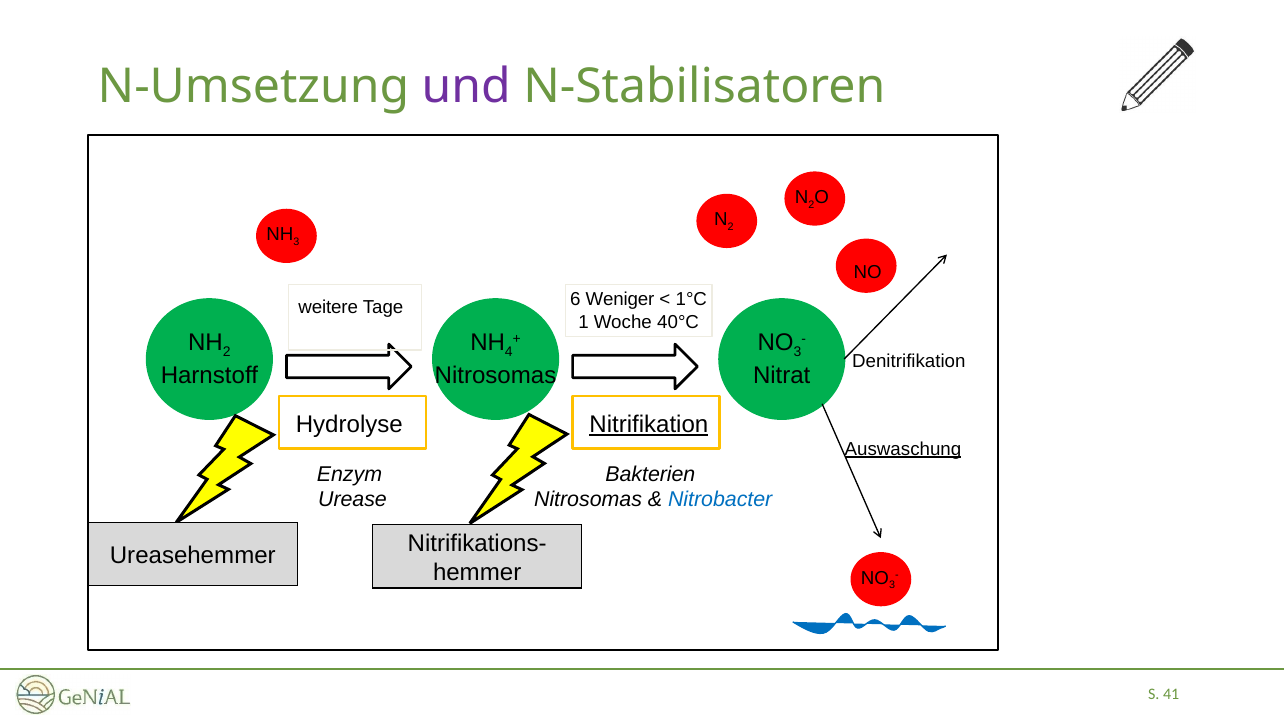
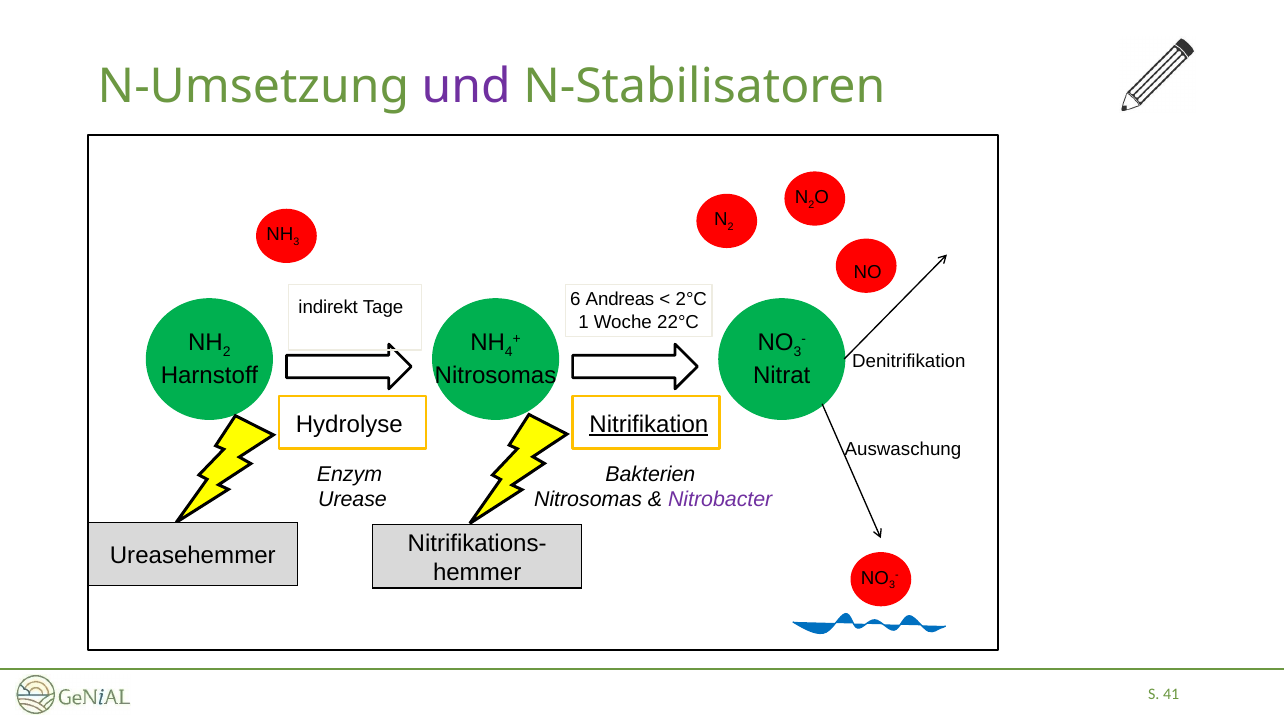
Weniger: Weniger -> Andreas (620, 300)
1°C: 1°C -> 2°C (691, 300)
weitere: weitere -> indirekt (328, 307)
40°C: 40°C -> 22°C (678, 322)
Auswaschung underline: present -> none (903, 449)
Nitrobacter colour: blue -> purple (720, 500)
